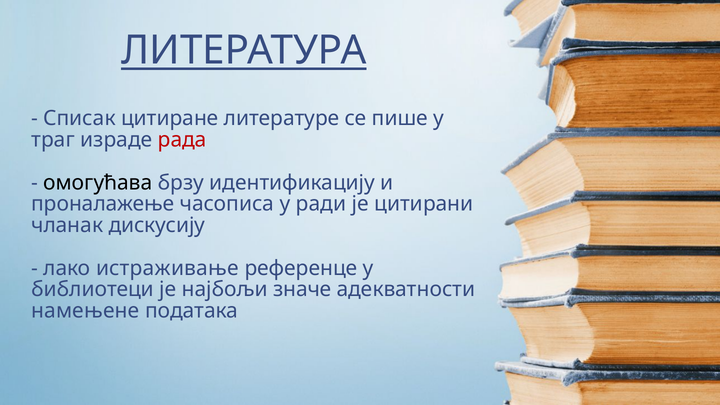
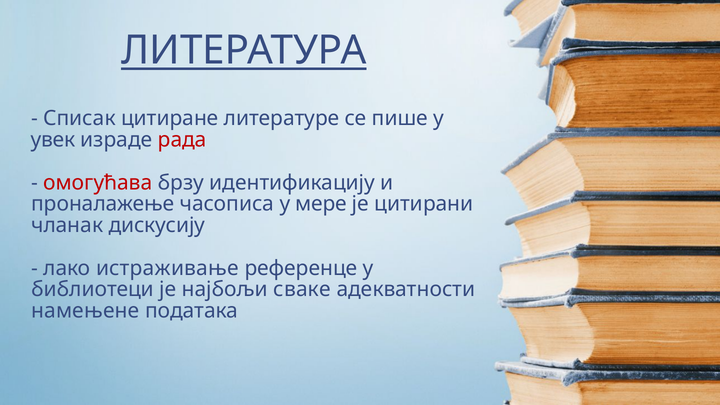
траг: траг -> увек (53, 140)
омогућава colour: black -> red (98, 183)
ради: ради -> мере (321, 204)
значе: значе -> сваке (302, 290)
